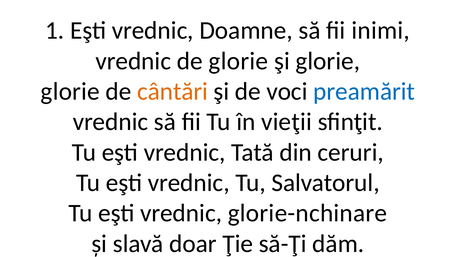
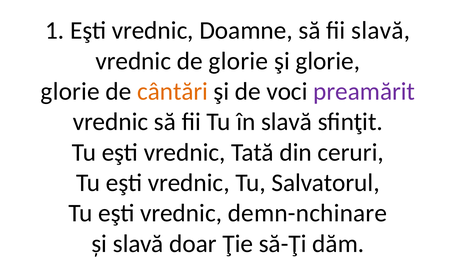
fii inimi: inimi -> slavă (381, 30)
preamărit colour: blue -> purple (364, 91)
în vieţii: vieţii -> slavă (287, 122)
glorie-nchinare: glorie-nchinare -> demn-nchinare (308, 213)
